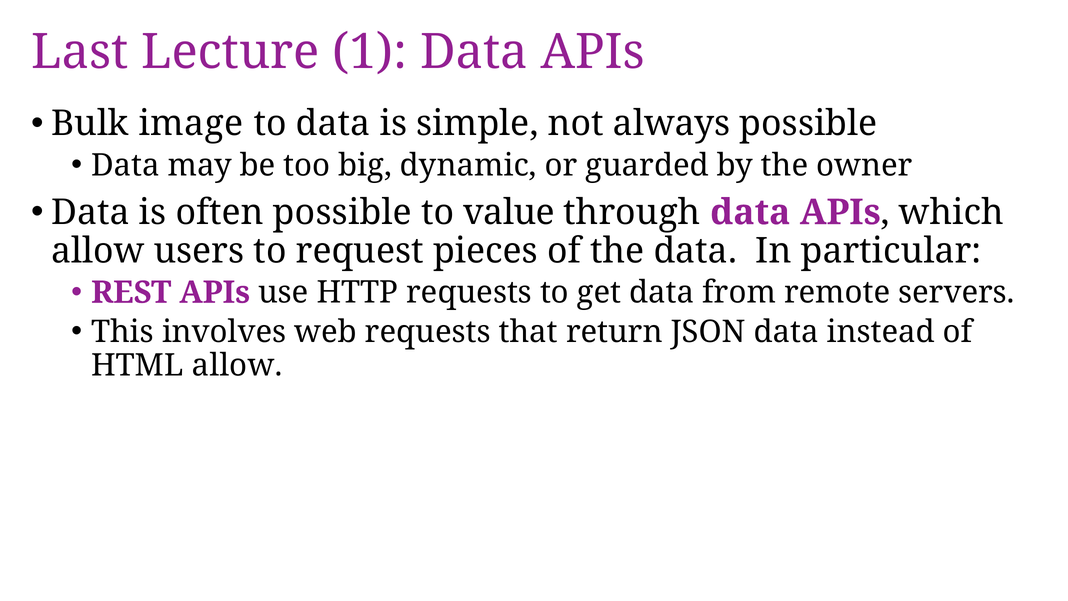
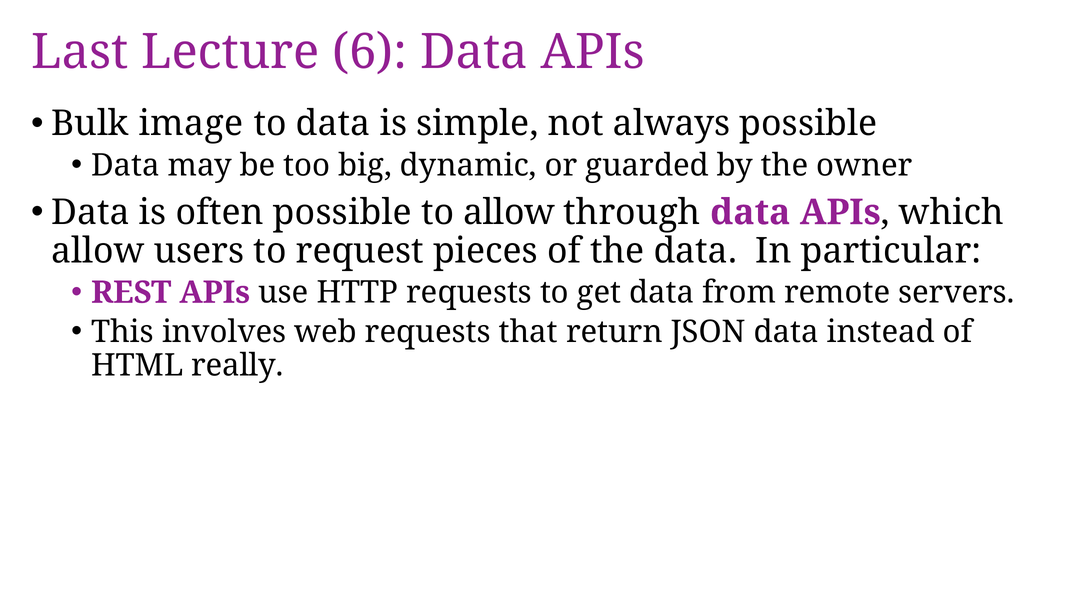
1: 1 -> 6 (370, 52)
to value: value -> allow (509, 212)
HTML allow: allow -> really (237, 365)
